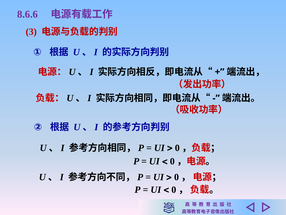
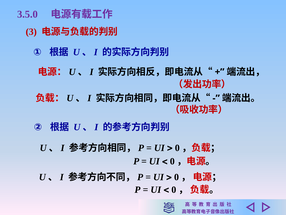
8.6.6: 8.6.6 -> 3.5.0 (27, 14)
